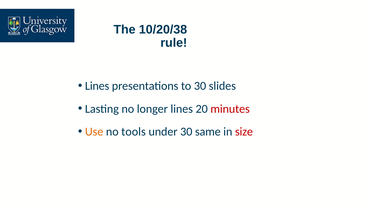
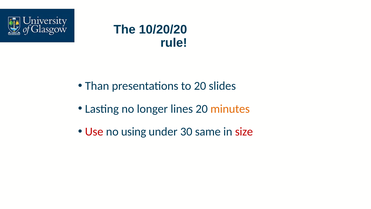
10/20/38: 10/20/38 -> 10/20/20 (163, 29)
Lines: Lines -> Than (97, 86)
to 30: 30 -> 20 (200, 86)
minutes colour: red -> orange (230, 109)
Use colour: orange -> red (94, 132)
tools: tools -> using (134, 132)
